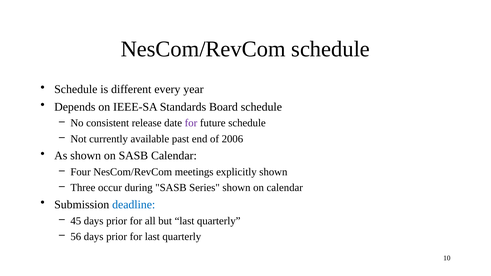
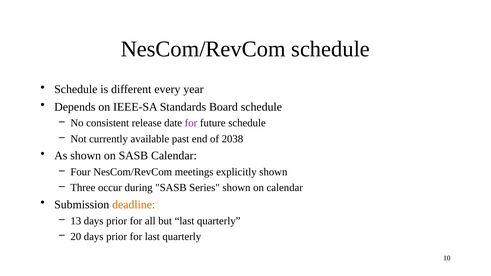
2006: 2006 -> 2038 (232, 139)
deadline colour: blue -> orange (134, 205)
45: 45 -> 13 (76, 221)
56: 56 -> 20 (76, 237)
